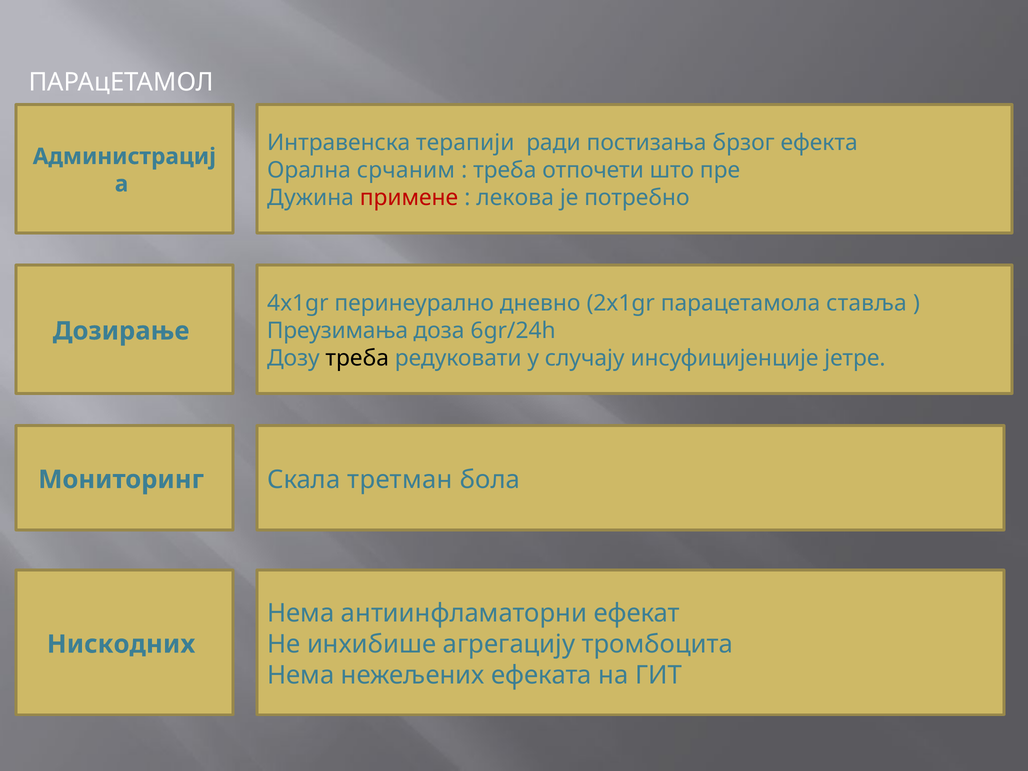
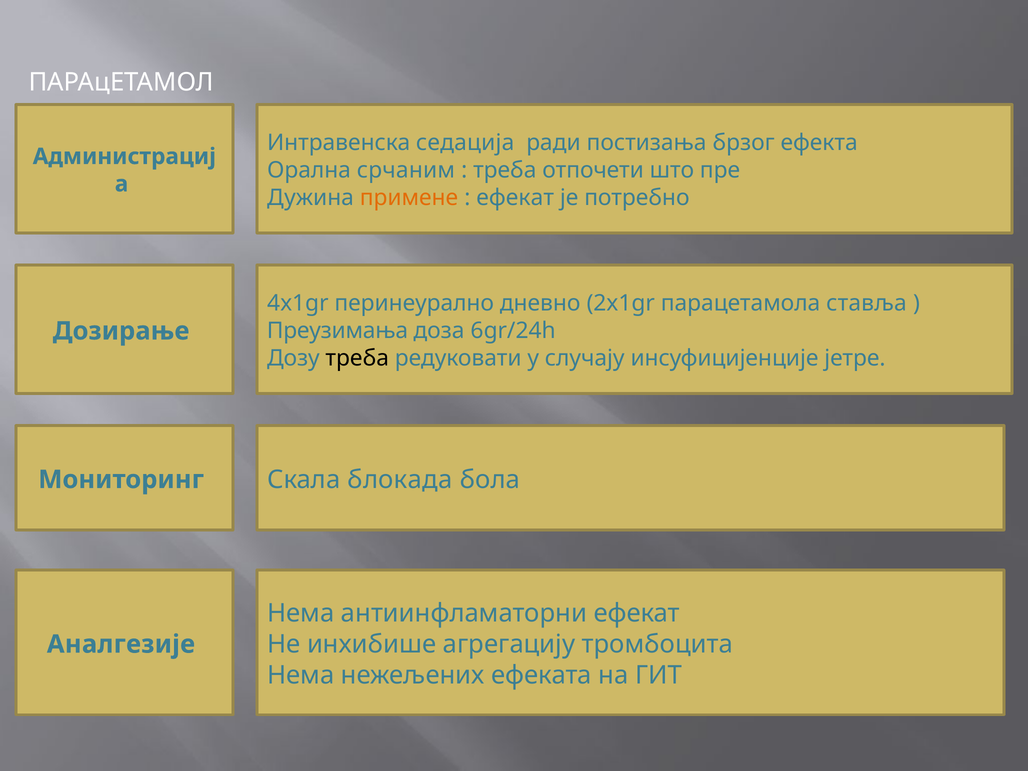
терапији: терапији -> седација (465, 143)
примене colour: red -> orange (409, 198)
лекова: лекова -> ефекат (515, 198)
третман: третман -> блокада (400, 480)
Нискодних: Нискодних -> Аналгезије (121, 644)
